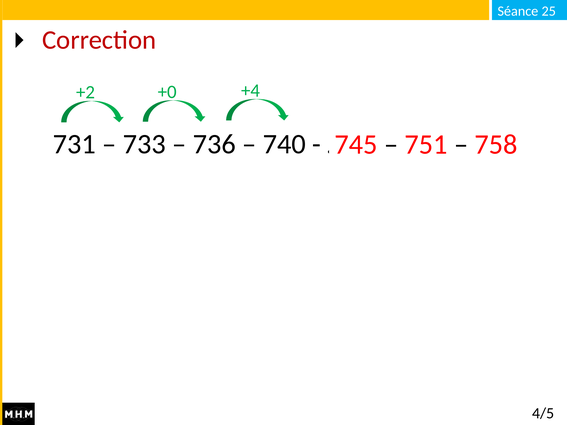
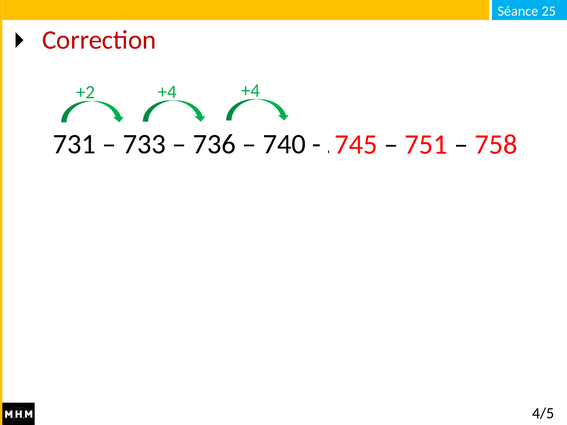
+2 +0: +0 -> +4 (167, 92)
